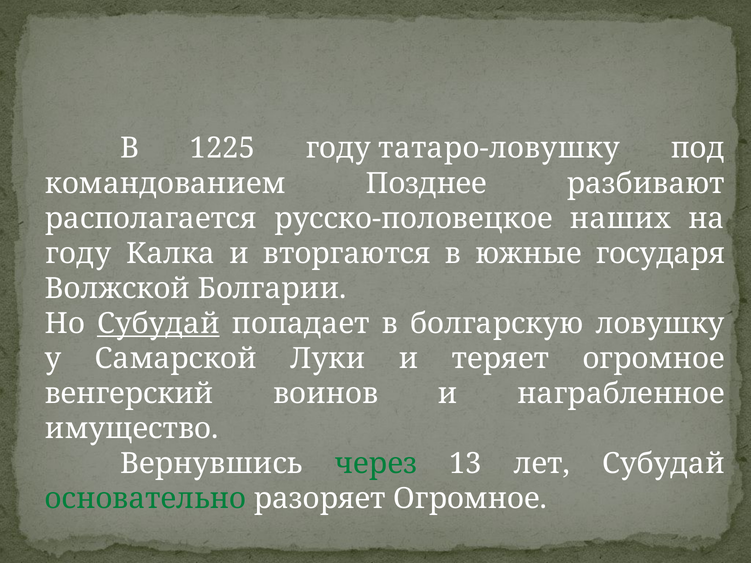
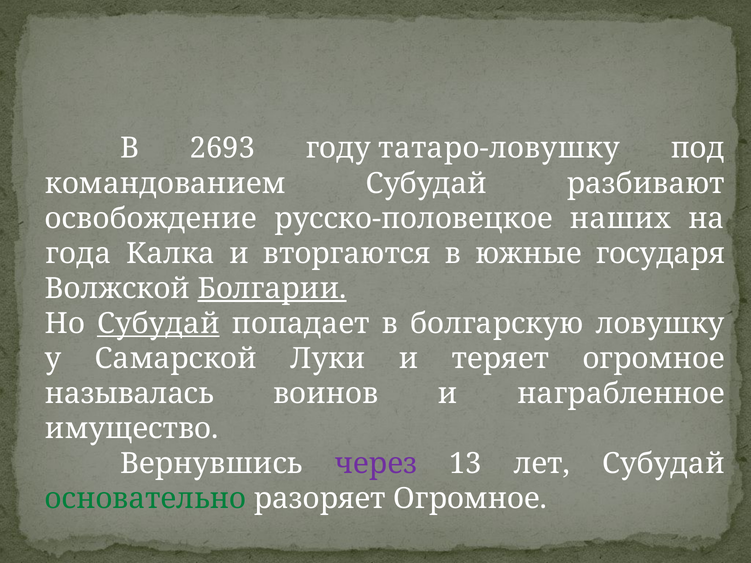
1225: 1225 -> 2693 (222, 148)
командованием Позднее: Позднее -> Субудай (426, 183)
располагается: располагается -> освобождение (151, 219)
году: году -> года (78, 254)
Болгарии underline: none -> present (272, 289)
венгерский: венгерский -> называлась (129, 394)
через colour: green -> purple (376, 464)
